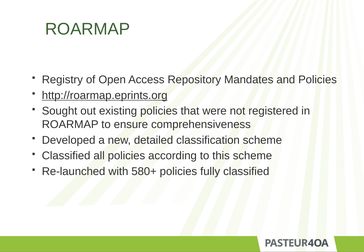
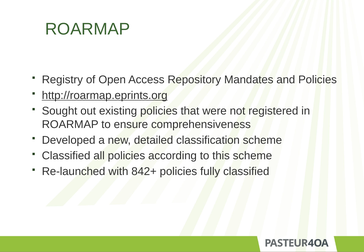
580+: 580+ -> 842+ (144, 171)
